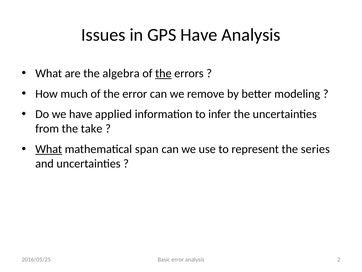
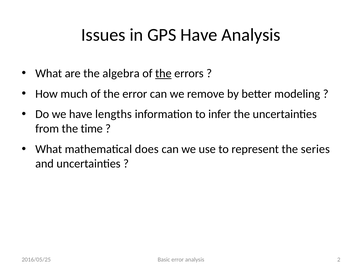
applied: applied -> lengths (113, 114)
take: take -> time (92, 129)
What underline: present -> none (49, 149)
span: span -> does (147, 149)
